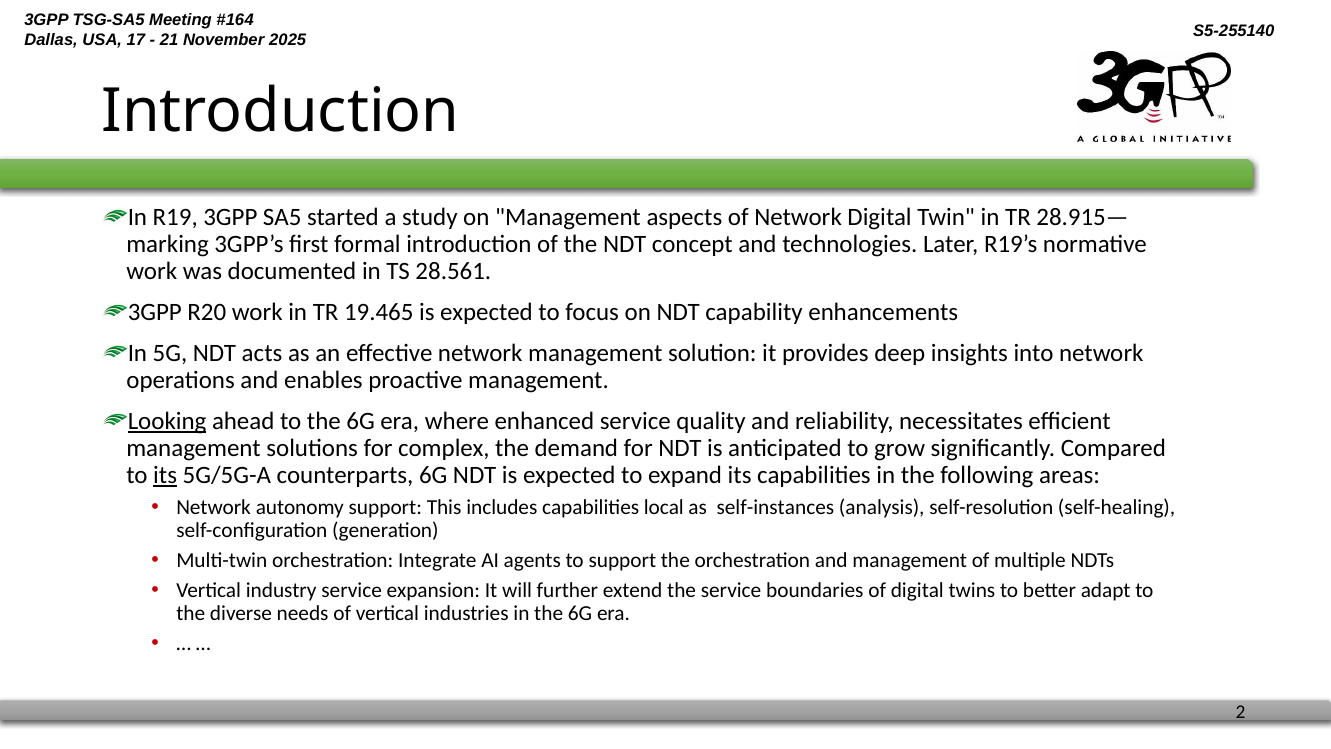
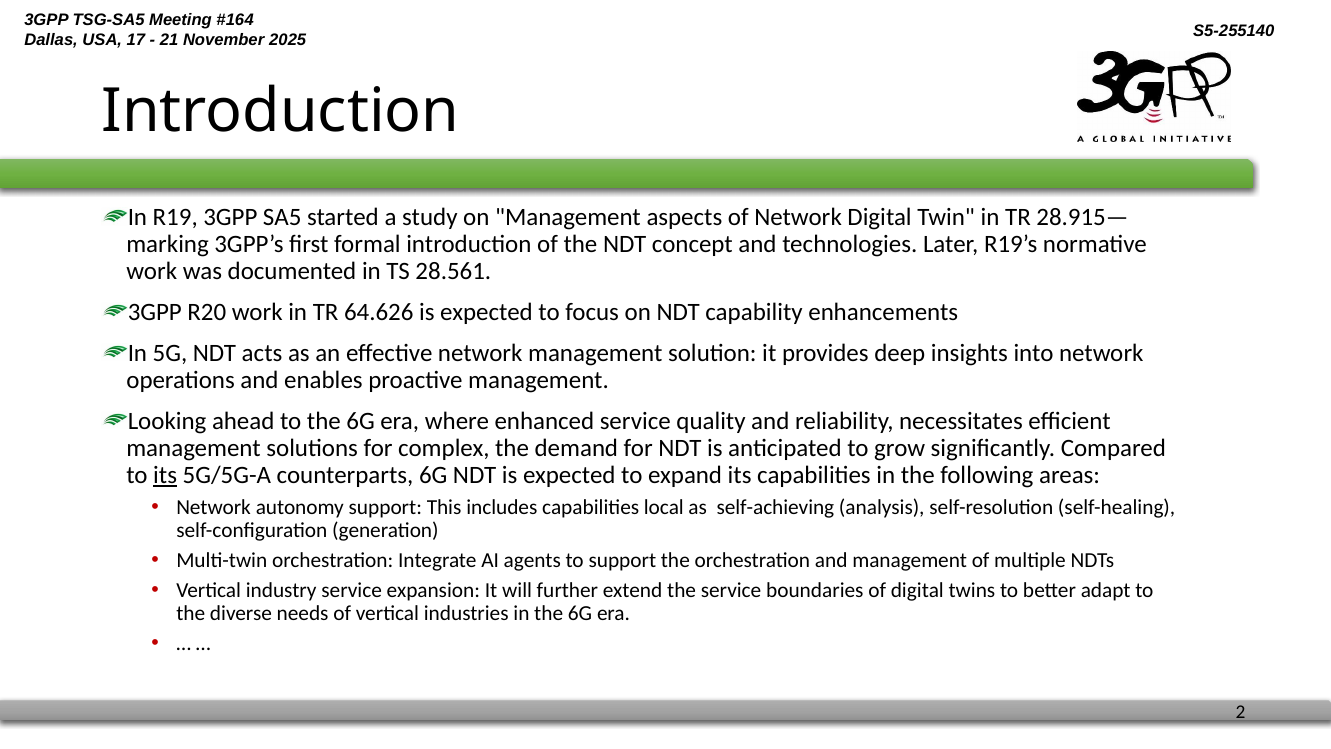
19.465: 19.465 -> 64.626 (379, 312)
Looking underline: present -> none (167, 421)
self-instances: self-instances -> self-achieving (775, 507)
